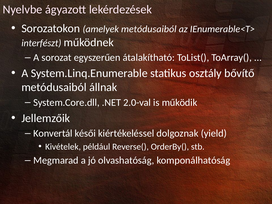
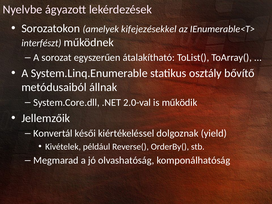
amelyek metódusaiból: metódusaiból -> kifejezésekkel (149, 29)
